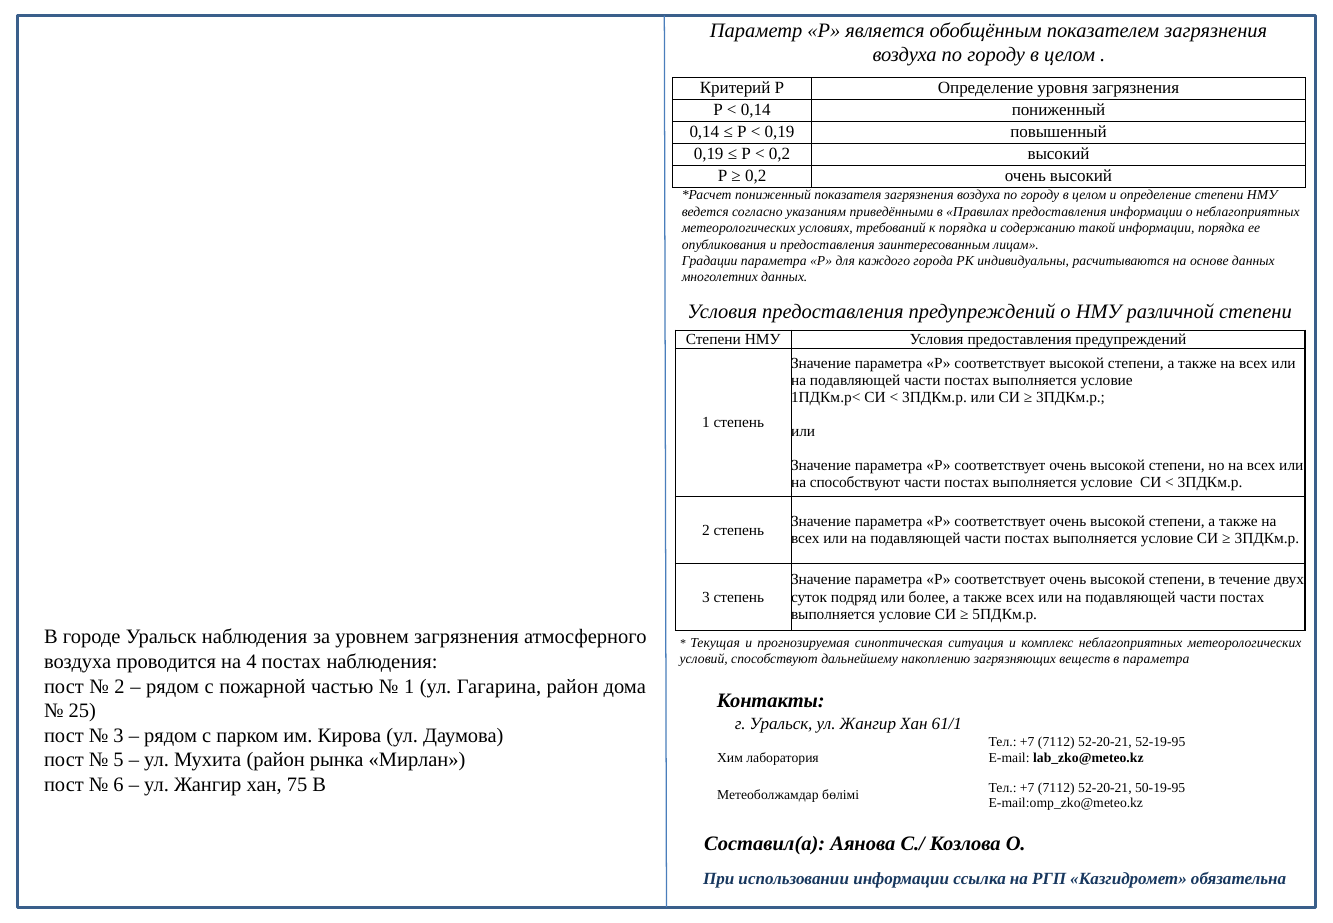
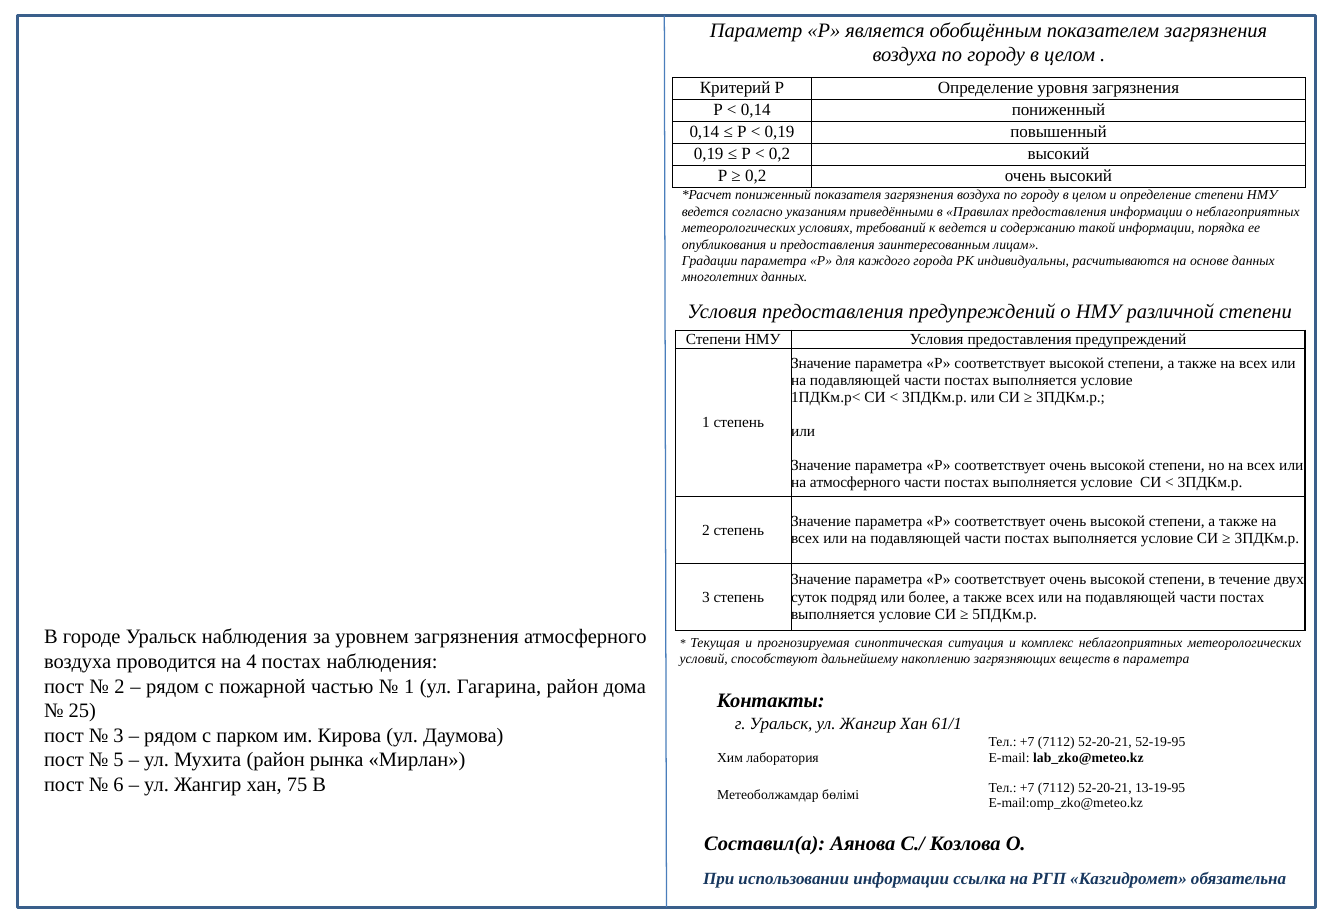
к порядка: порядка -> ведется (963, 228)
на способствуют: способствуют -> атмосферного (855, 482)
50-19-95: 50-19-95 -> 13-19-95 (1160, 787)
